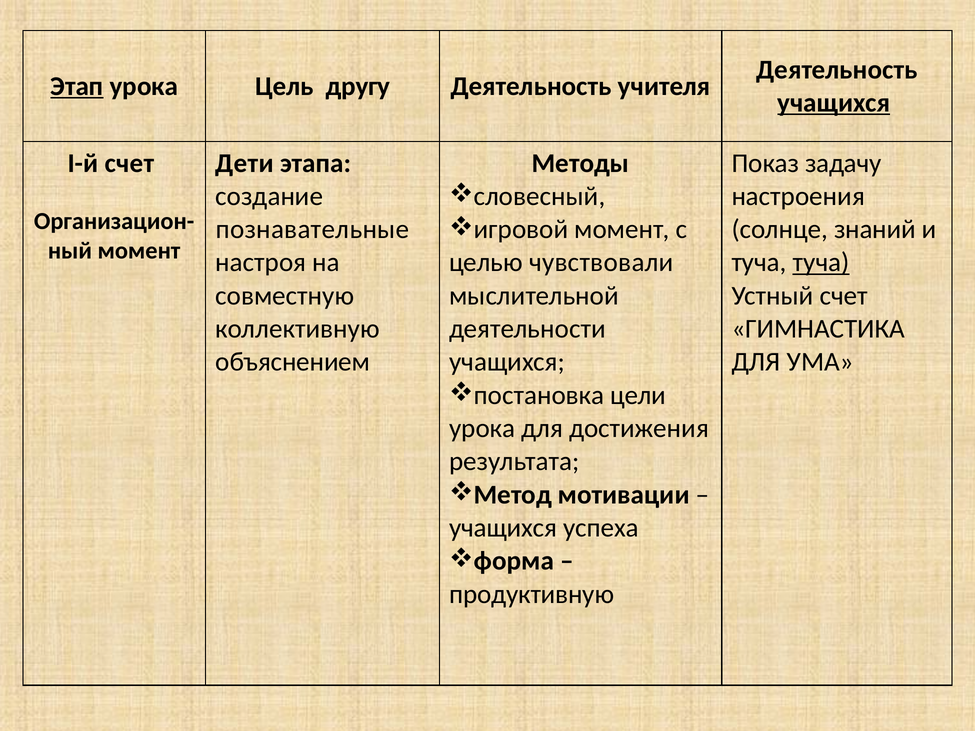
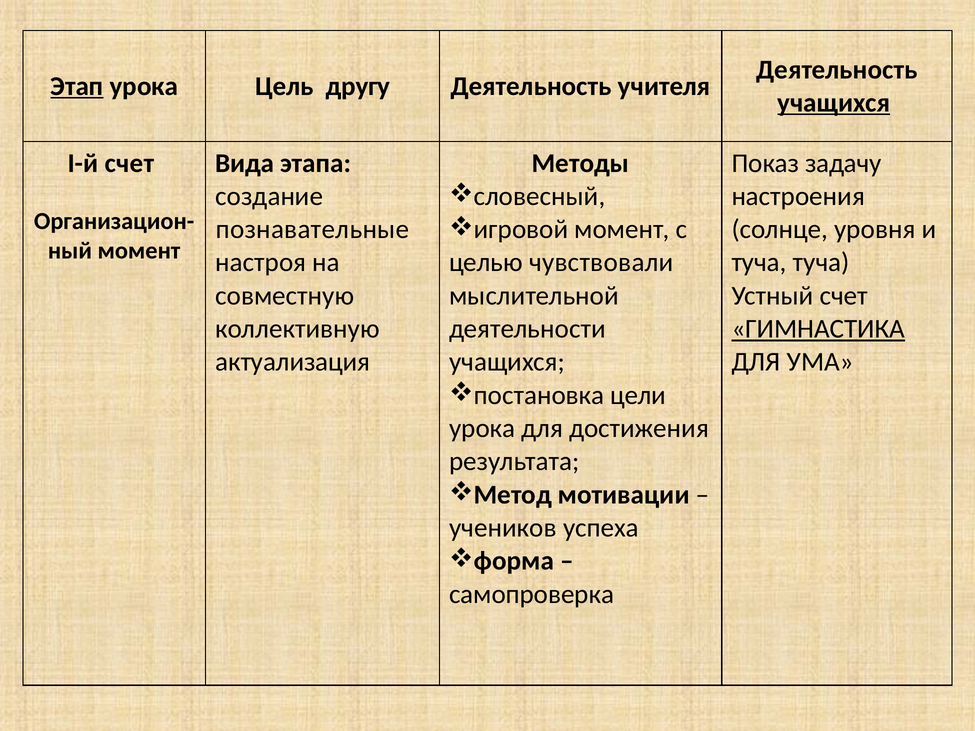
Дети: Дети -> Вида (245, 163)
знаний: знаний -> уровня (875, 229)
туча underline: present -> none (821, 263)
ГИМНАСТИКА underline: none -> present (818, 329)
объяснением: объяснением -> актуализация (293, 362)
учащихся: учащихся -> учеников (503, 528)
продуктивную: продуктивную -> самопроверка (532, 594)
